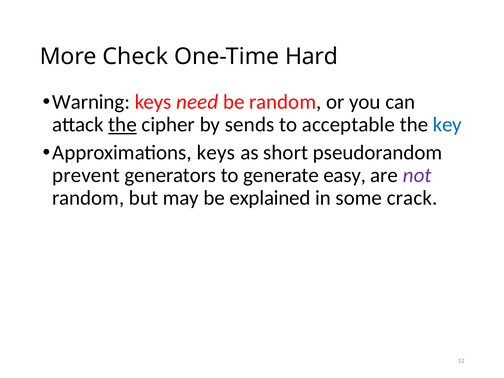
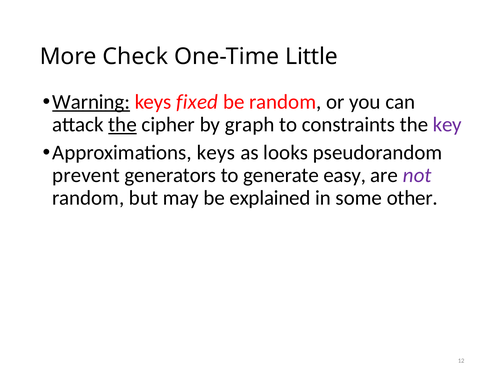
Hard: Hard -> Little (312, 57)
Warning underline: none -> present (91, 102)
need: need -> fixed (197, 102)
sends: sends -> graph (250, 125)
acceptable: acceptable -> constraints (348, 125)
key colour: blue -> purple (447, 125)
short: short -> looks (286, 153)
crack: crack -> other (412, 198)
